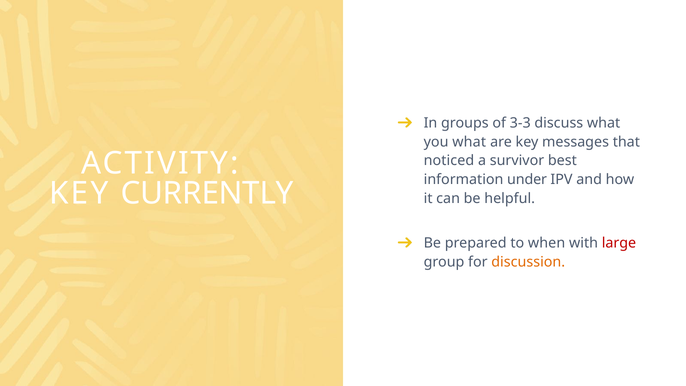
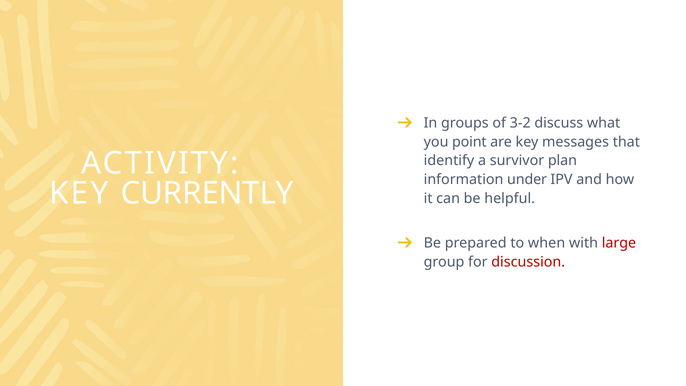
3-3: 3-3 -> 3-2 (520, 123)
you what: what -> point (469, 142)
noticed: noticed -> identify (449, 161)
best: best -> plan (562, 161)
discussion colour: orange -> red (528, 262)
